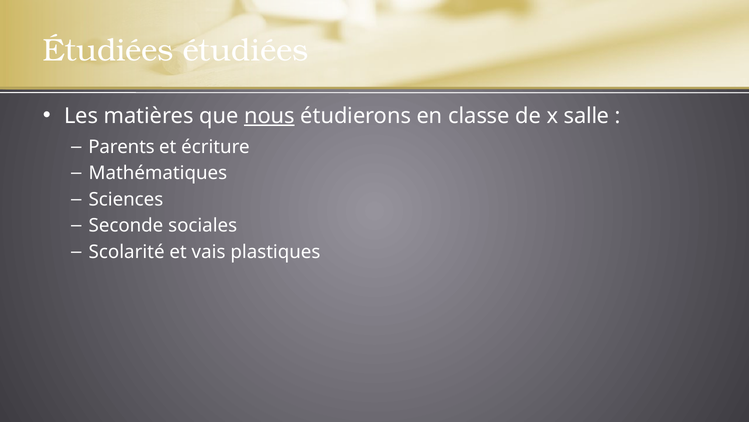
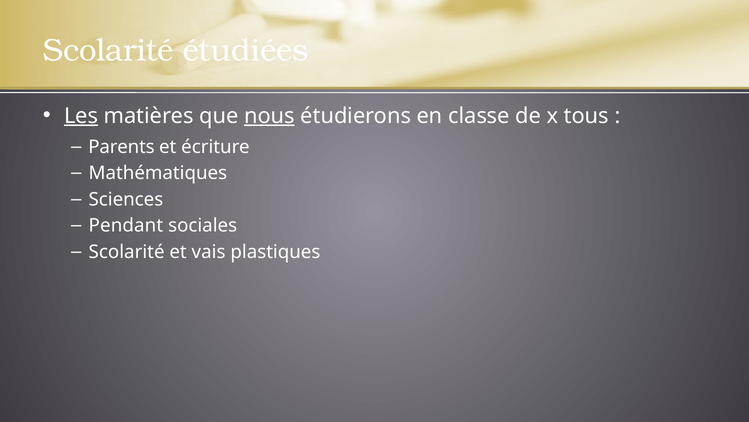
Étudiées: Étudiées -> Scolarité (108, 50)
Les underline: none -> present (81, 116)
salle: salle -> tous (586, 116)
Seconde: Seconde -> Pendant (126, 225)
